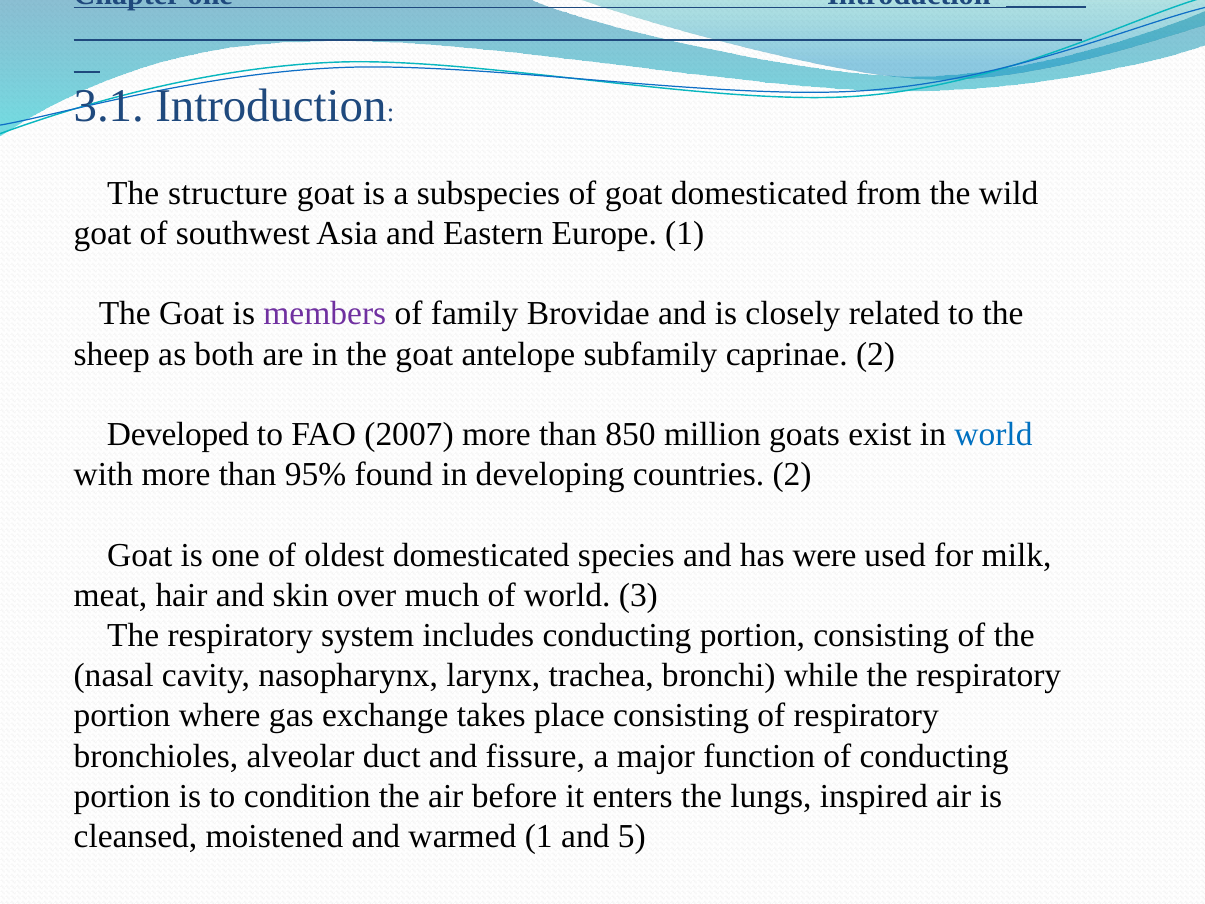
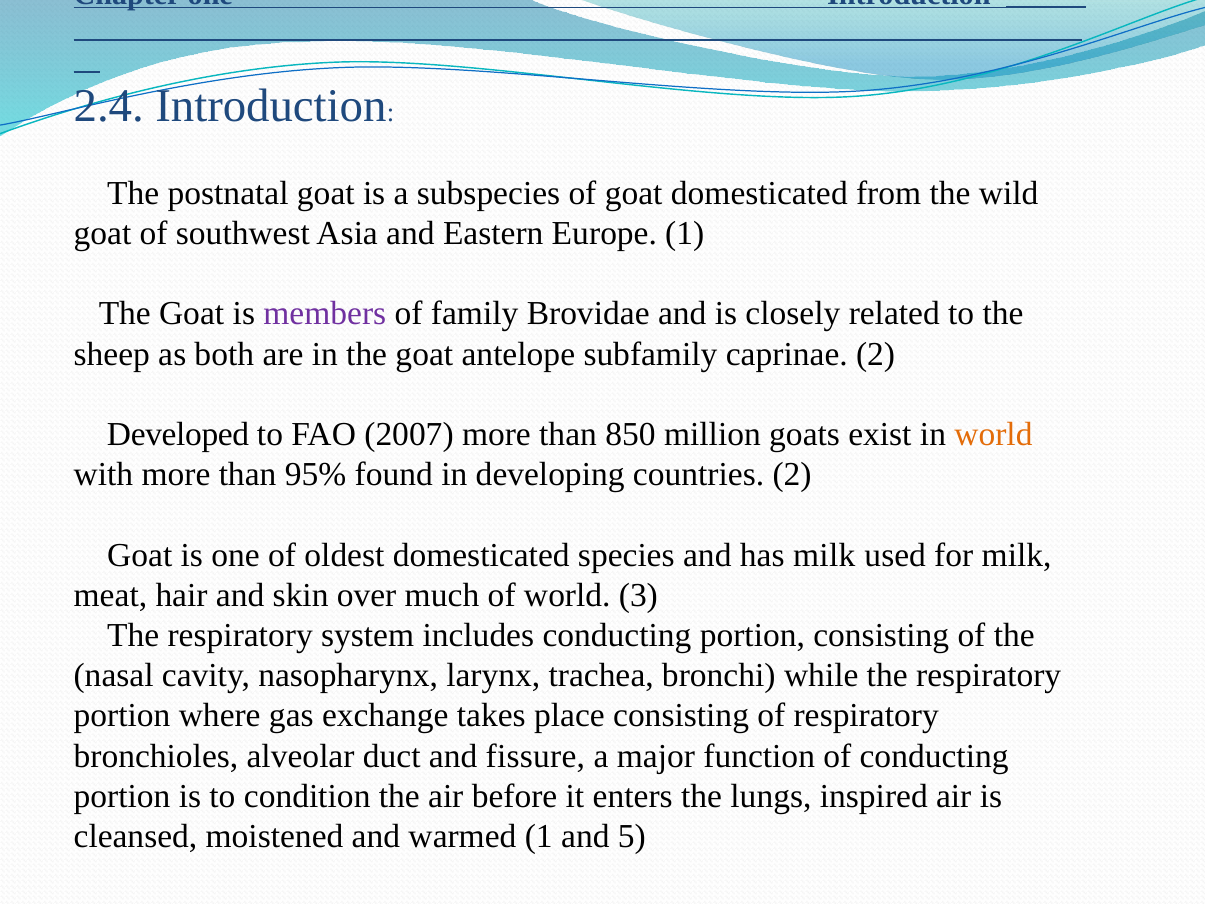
3.1: 3.1 -> 2.4 (109, 106)
structure: structure -> postnatal (228, 193)
world colour: blue -> orange (993, 434)
has were: were -> milk (824, 555)
